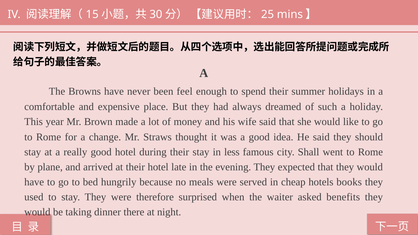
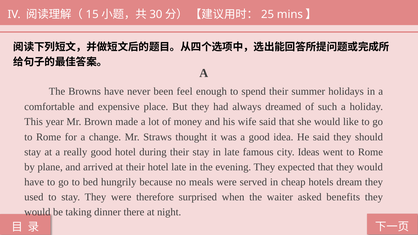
in less: less -> late (232, 152)
Shall: Shall -> Ideas (309, 152)
books: books -> dream (349, 182)
